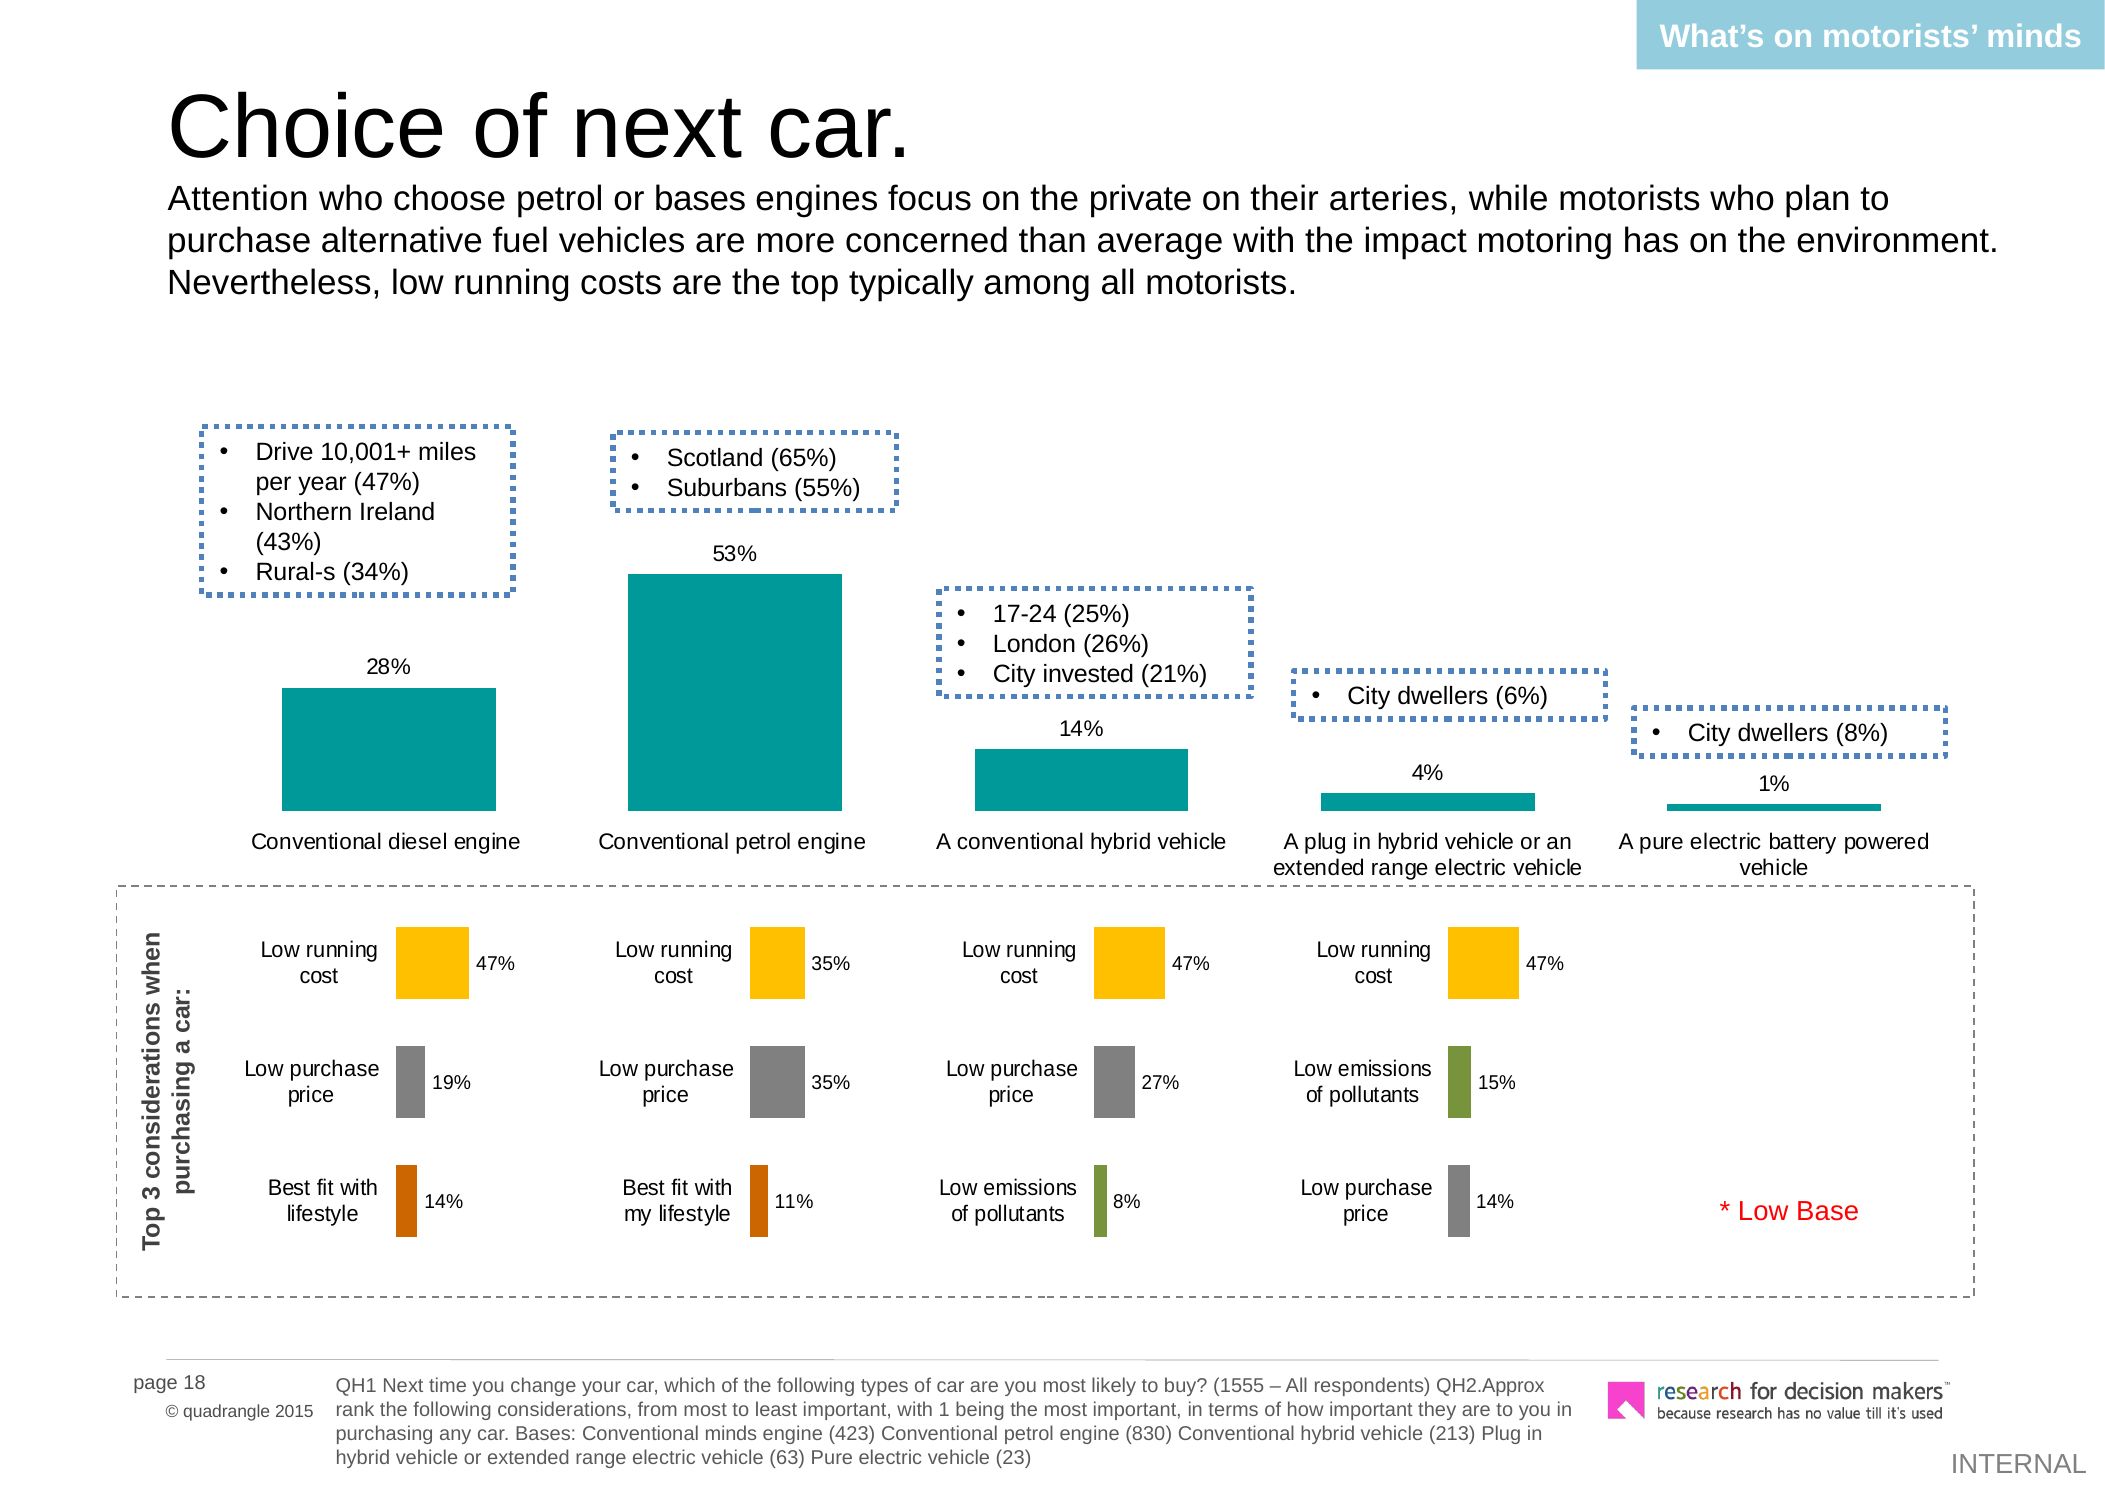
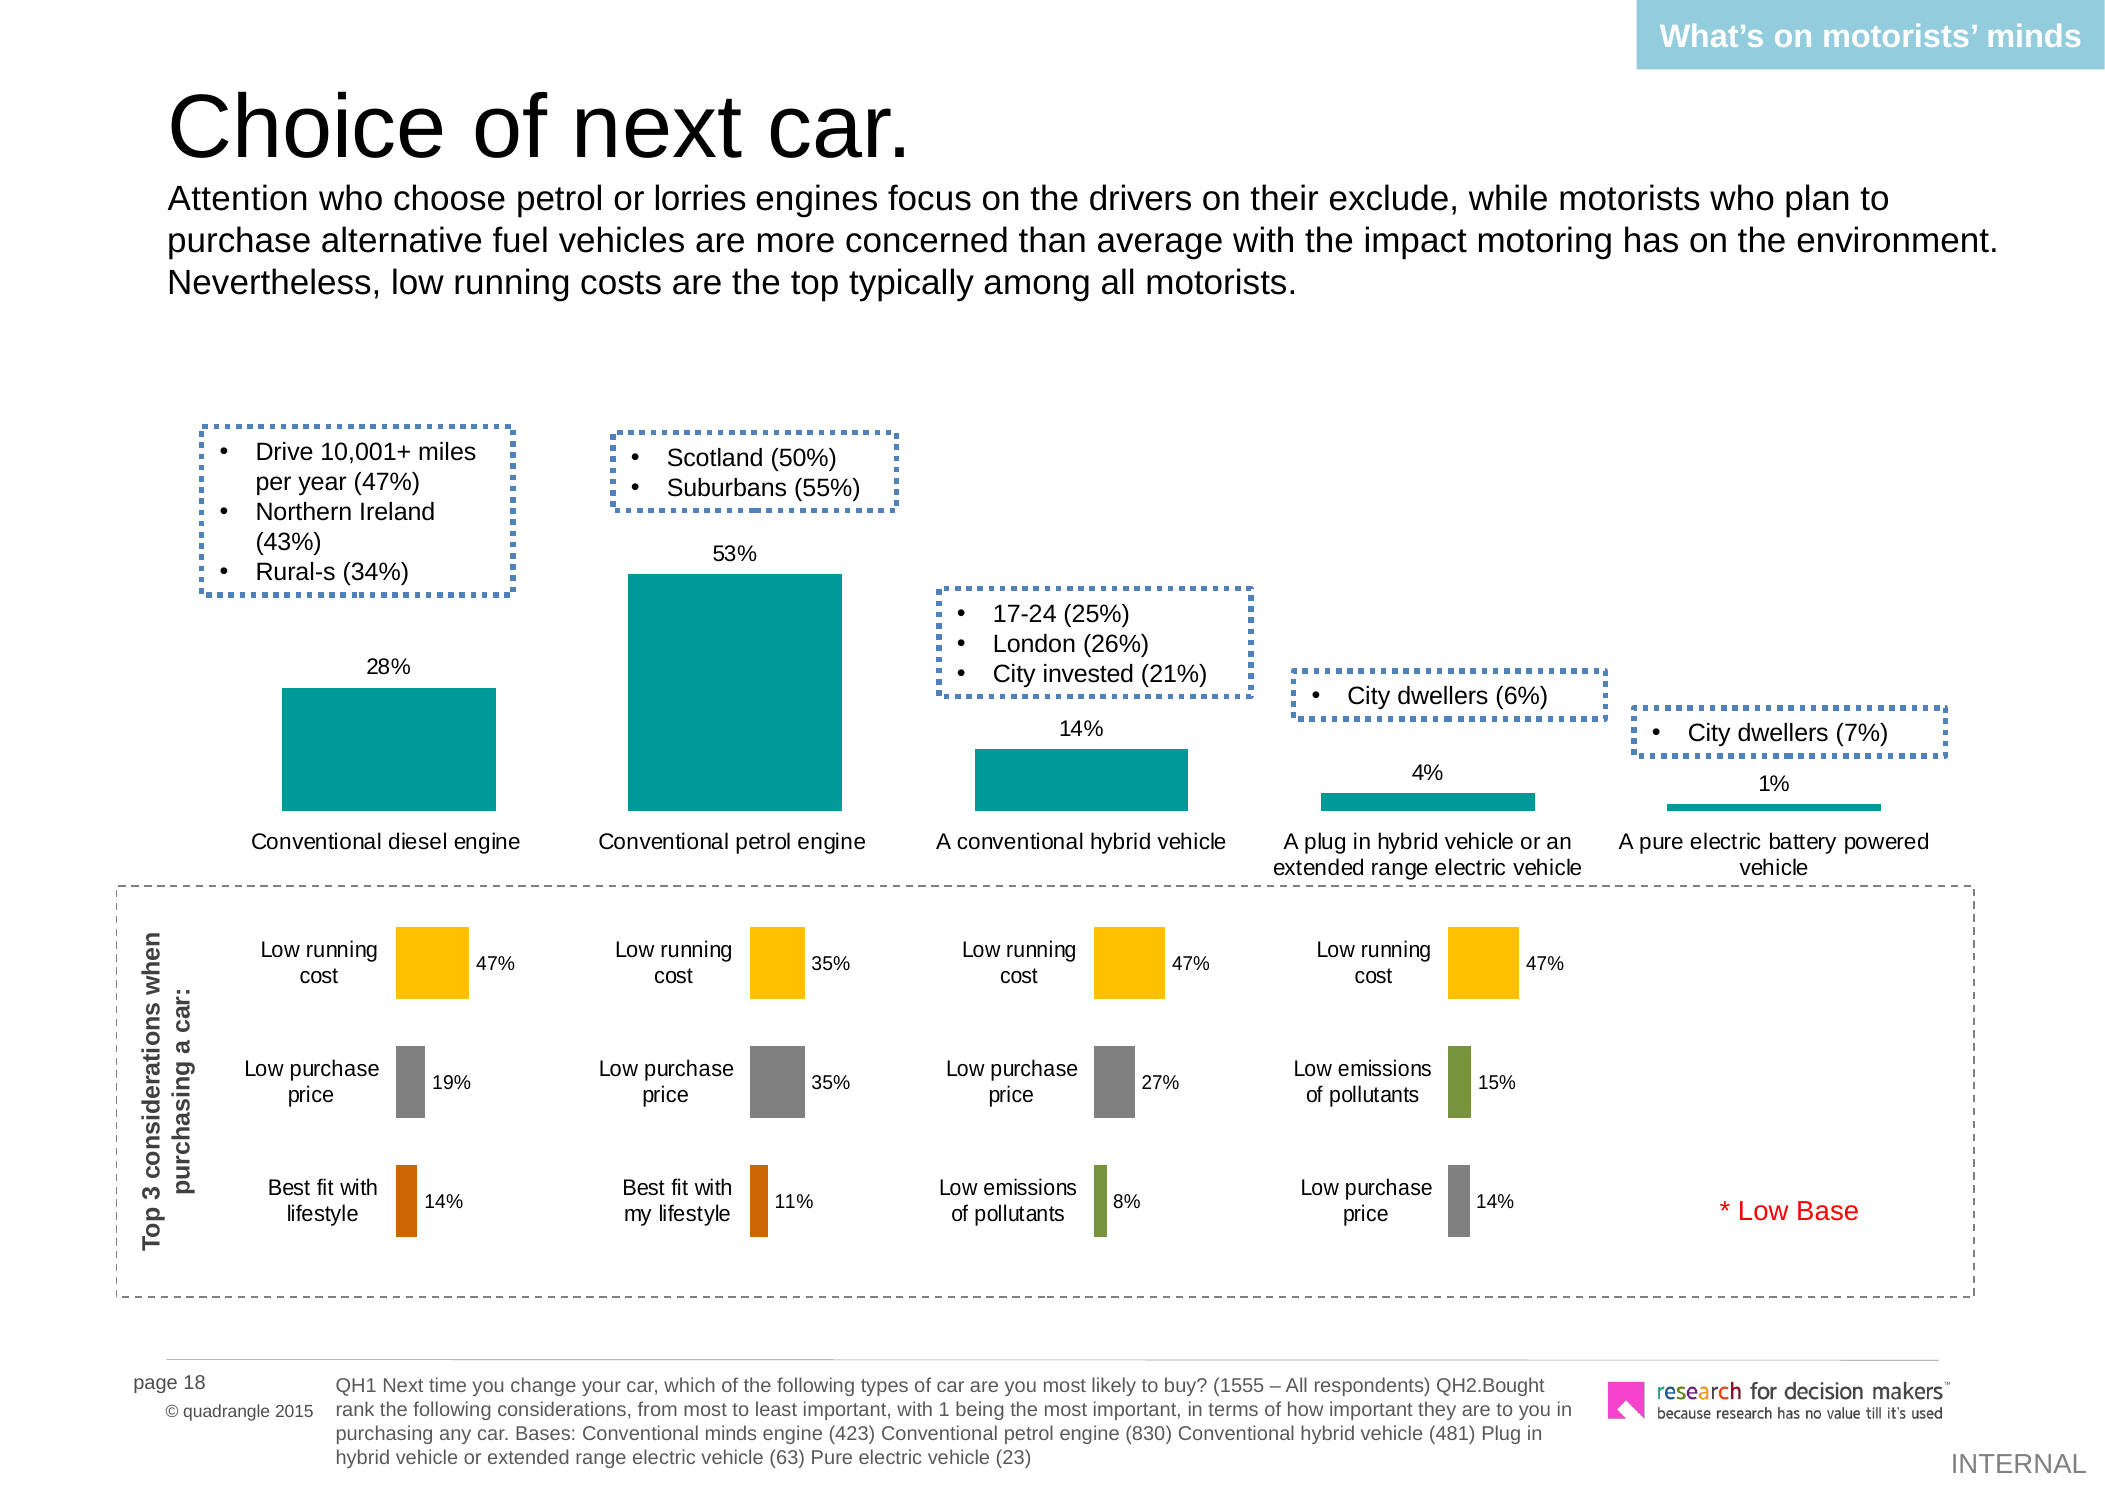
or bases: bases -> lorries (700, 199)
private: private -> drivers (1141, 199)
arteries: arteries -> exclude (1394, 199)
65%: 65% -> 50% (804, 458)
dwellers 8%: 8% -> 7% (1862, 734)
QH2.Approx: QH2.Approx -> QH2.Bought (1490, 1387)
213: 213 -> 481 (1452, 1435)
